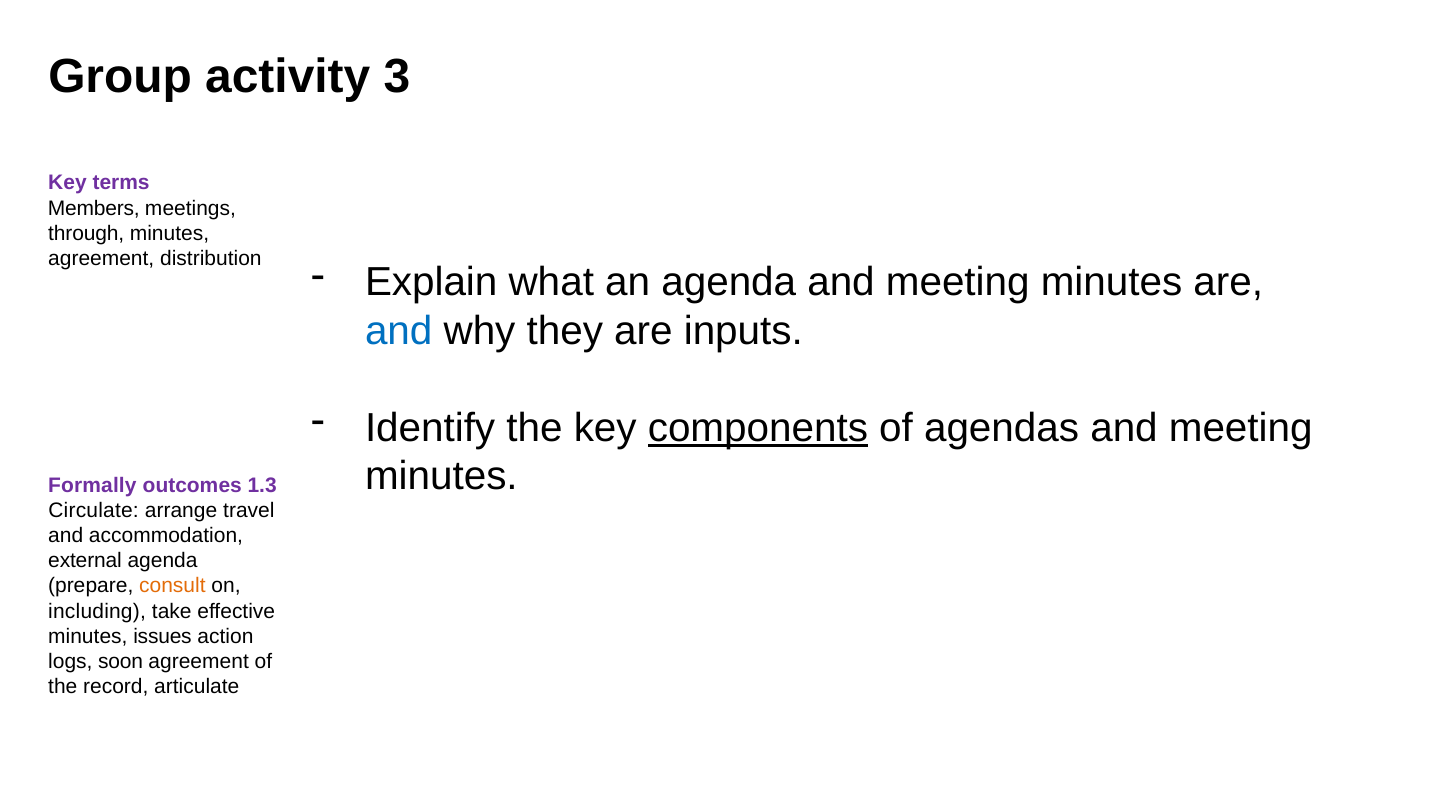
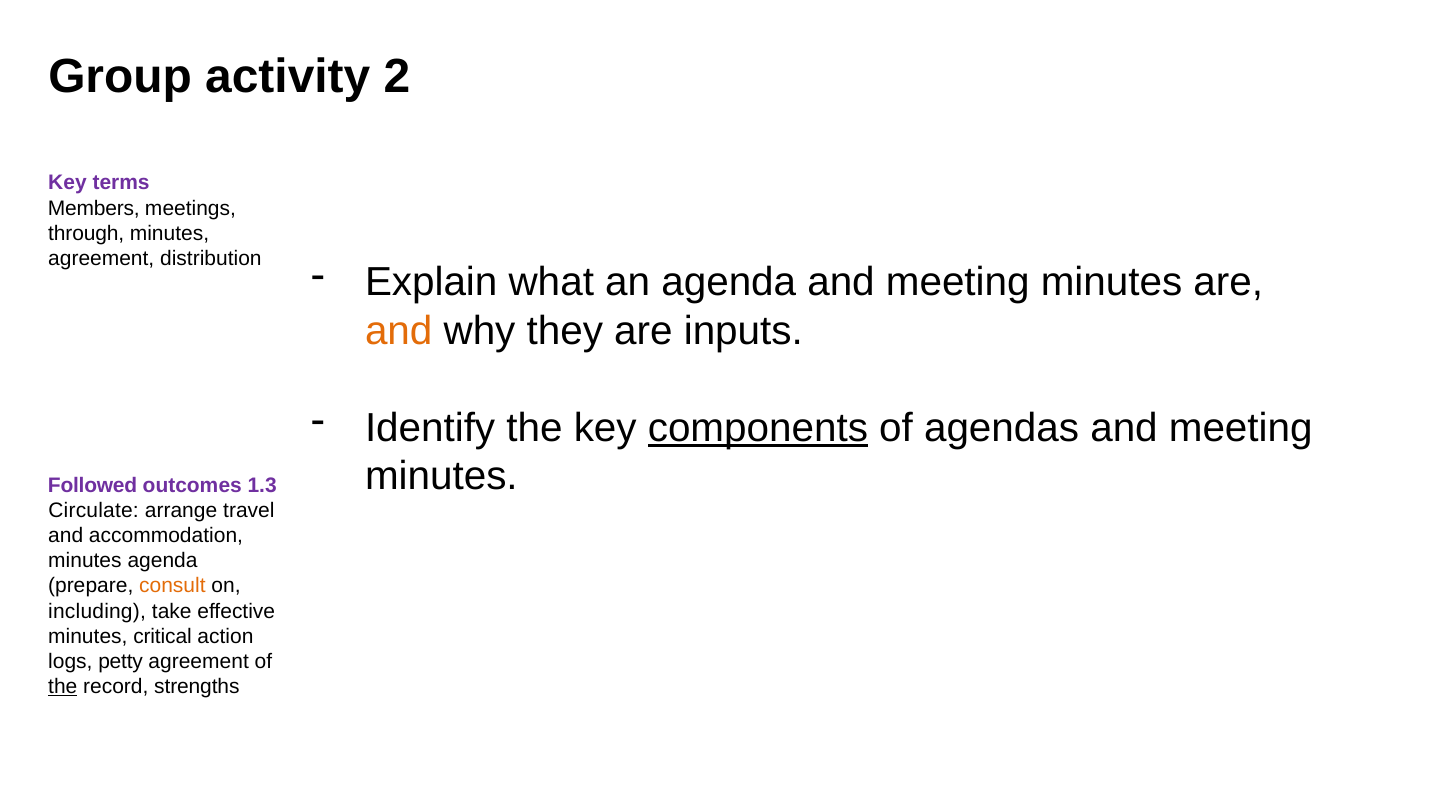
3: 3 -> 2 (397, 77)
and colour: blue -> orange (399, 331)
Formally: Formally -> Followed (93, 485)
external: external -> minutes (85, 560)
issues: issues -> critical (162, 636)
soon: soon -> petty (121, 661)
the underline: none -> present (63, 686)
articulate: articulate -> strengths (197, 686)
